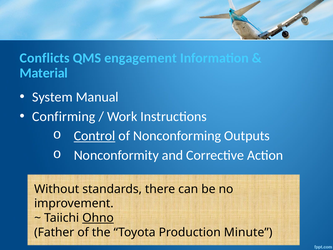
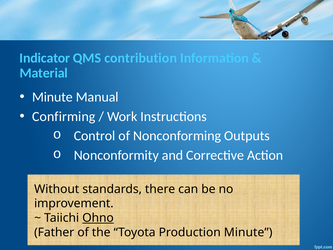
Conflicts: Conflicts -> Indicator (45, 58)
engagement: engagement -> contribution (141, 58)
System: System -> Minute (52, 97)
Control underline: present -> none (95, 136)
